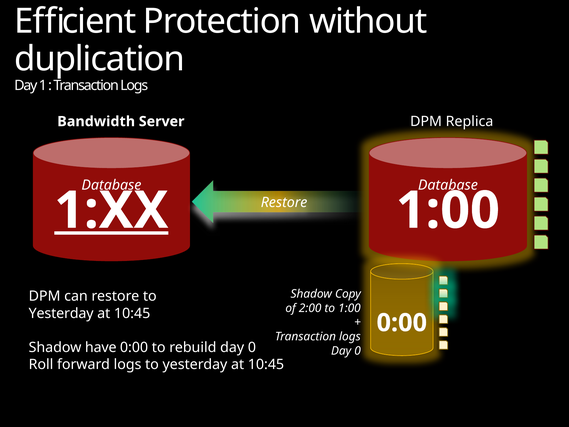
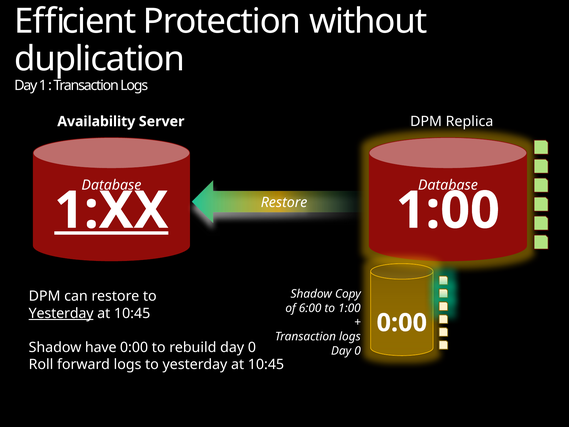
Bandwidth: Bandwidth -> Availability (96, 121)
2:00: 2:00 -> 6:00 (310, 308)
Yesterday underline: none -> present (61, 313)
